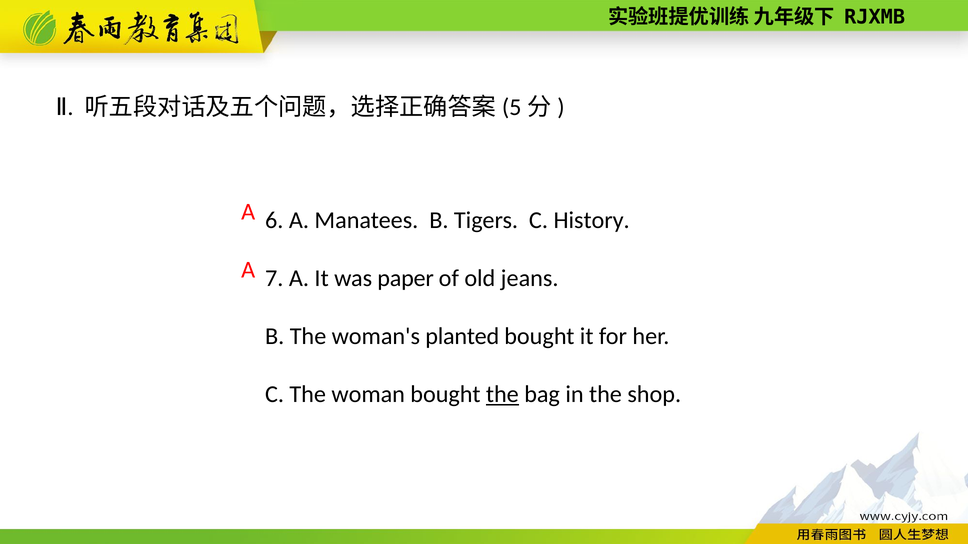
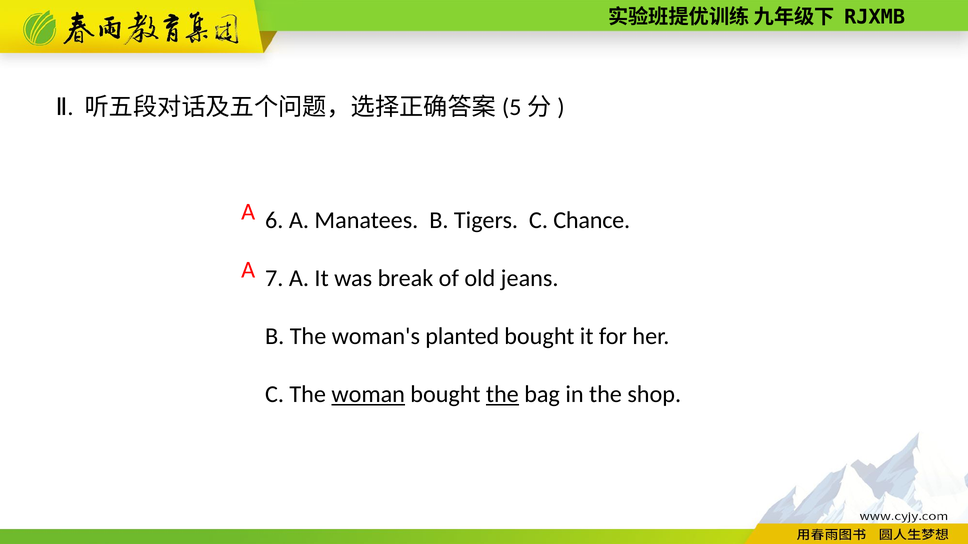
History: History -> Chance (592, 220)
paper: paper -> break (405, 278)
woman underline: none -> present (368, 395)
